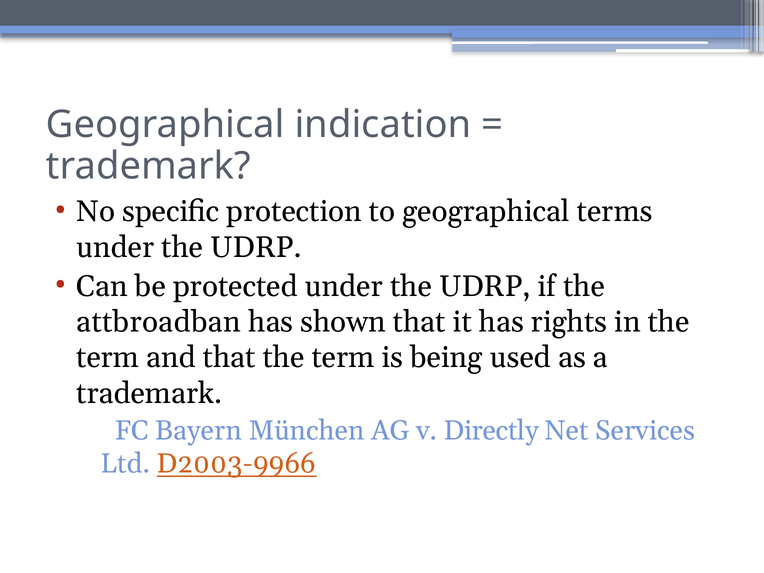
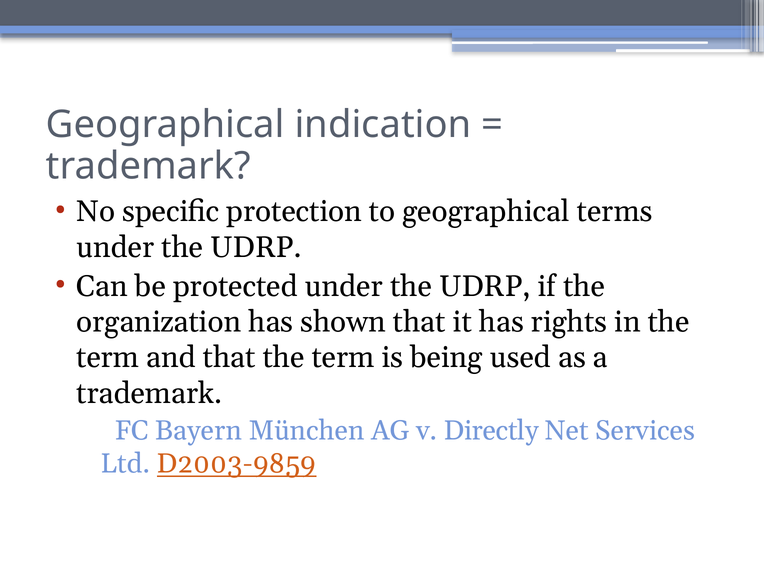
attbroadban: attbroadban -> organization (159, 322)
D2003-9966: D2003-9966 -> D2003-9859 (236, 464)
